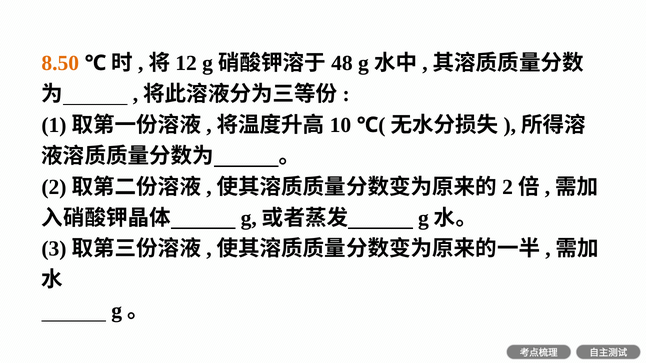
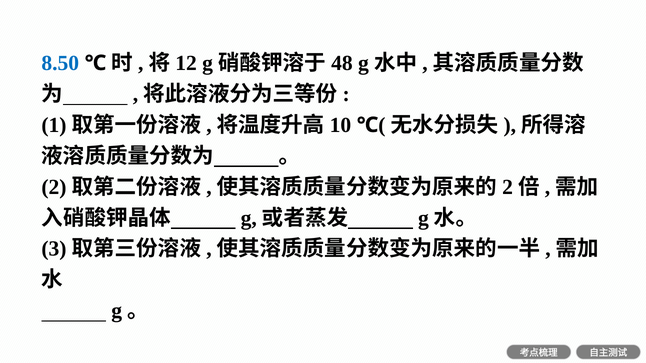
8.50 colour: orange -> blue (60, 63)
